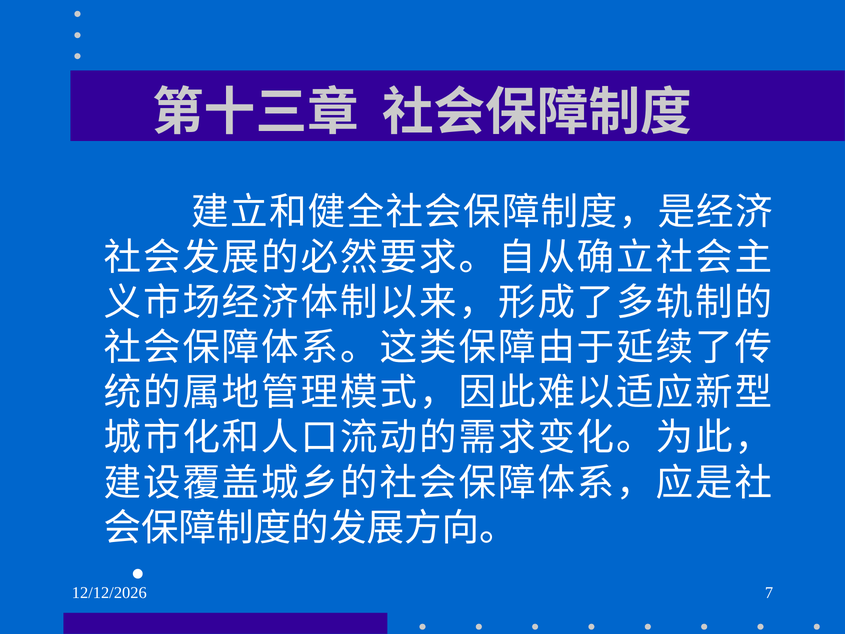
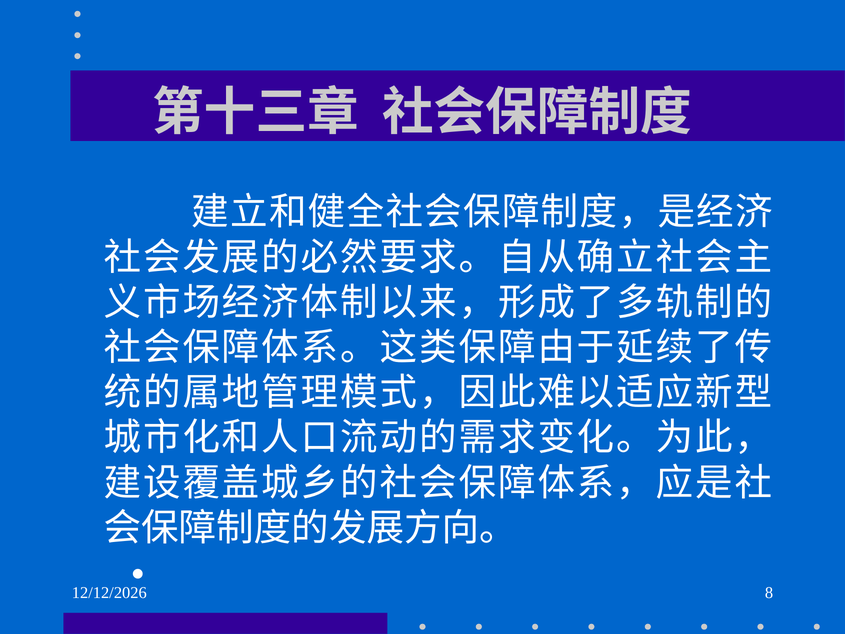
7: 7 -> 8 (769, 593)
